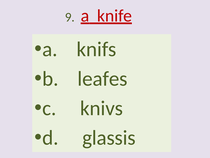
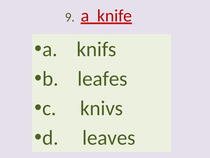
glassis: glassis -> leaves (109, 137)
